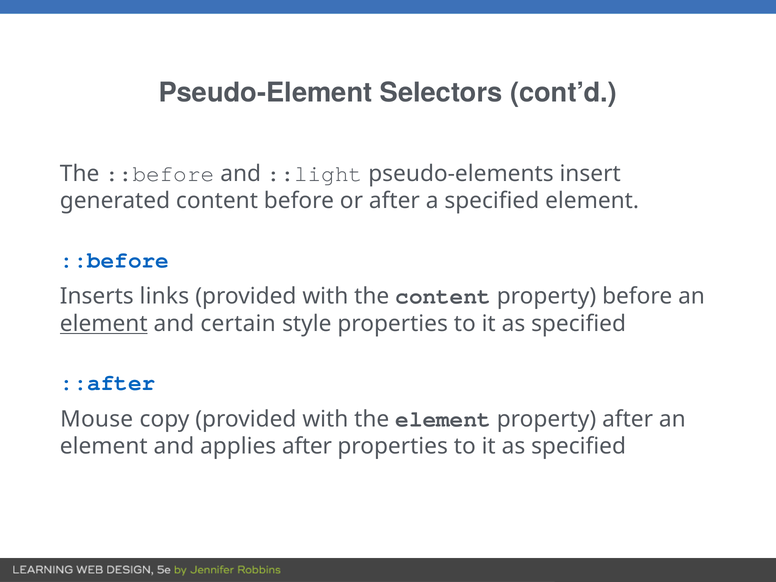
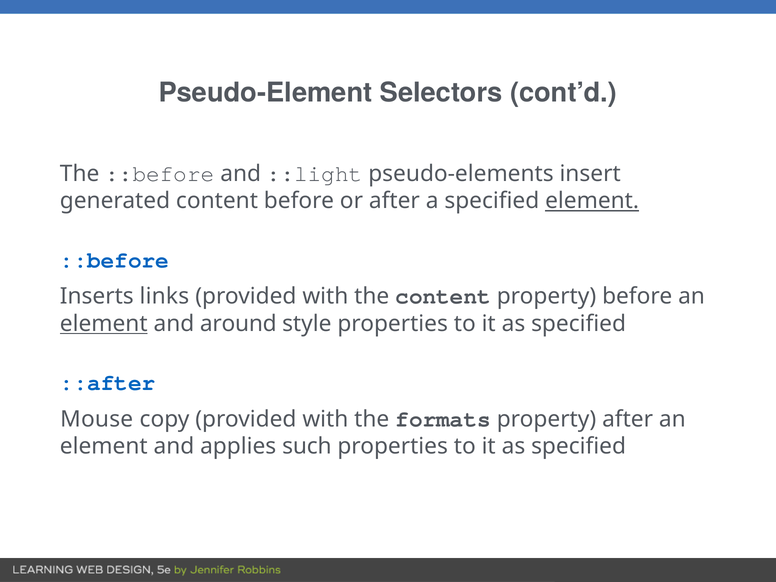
element underline: none -> present (592, 201)
certain: certain -> around (238, 324)
the element: element -> formats (443, 419)
applies after: after -> such (307, 446)
